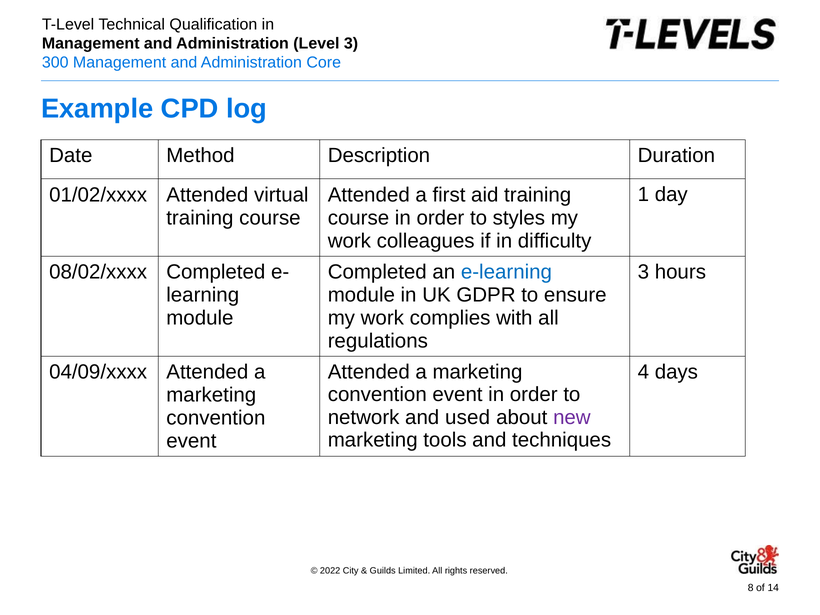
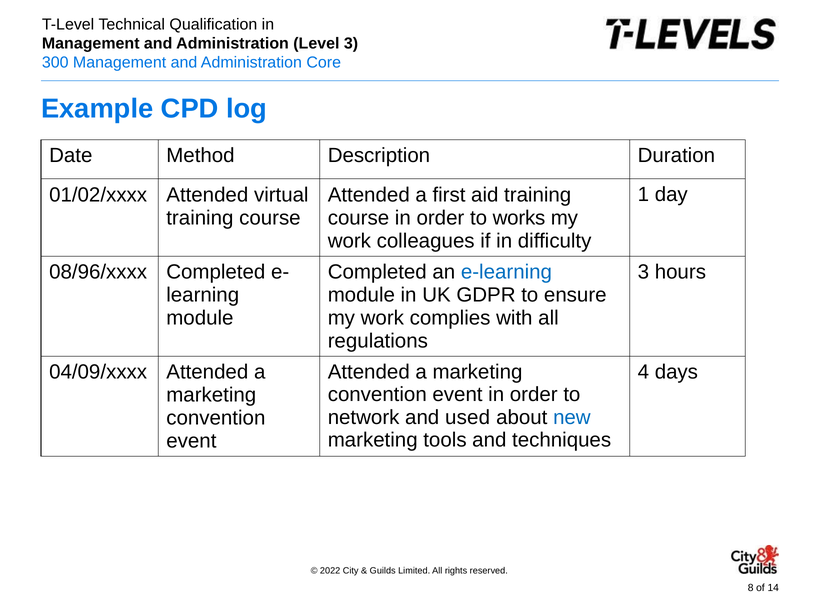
styles: styles -> works (519, 218)
08/02/xxxx: 08/02/xxxx -> 08/96/xxxx (98, 272)
new colour: purple -> blue (572, 417)
